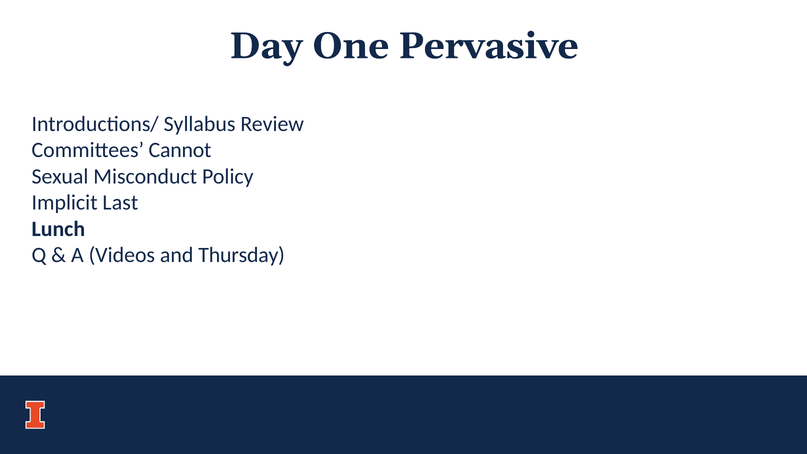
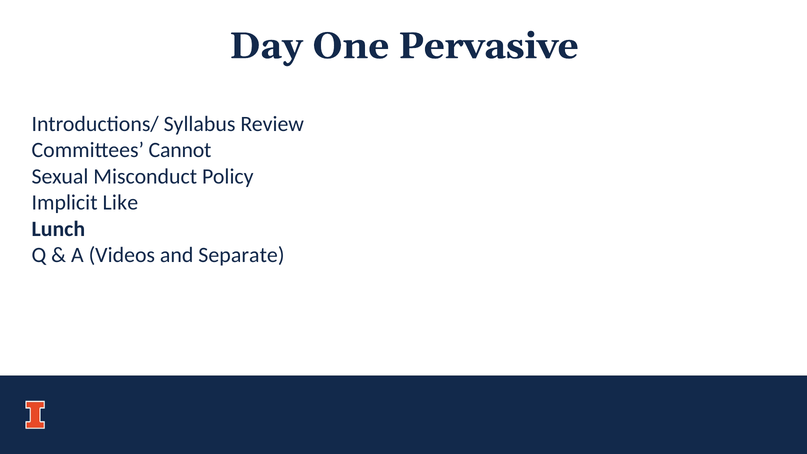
Last: Last -> Like (120, 203)
Thursday: Thursday -> Separate (241, 255)
